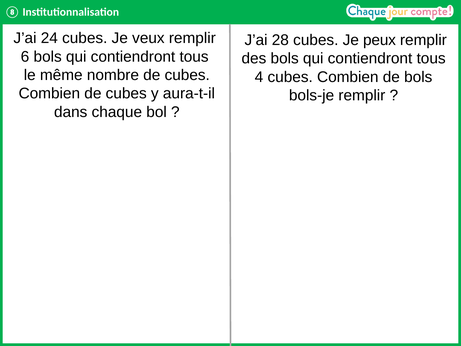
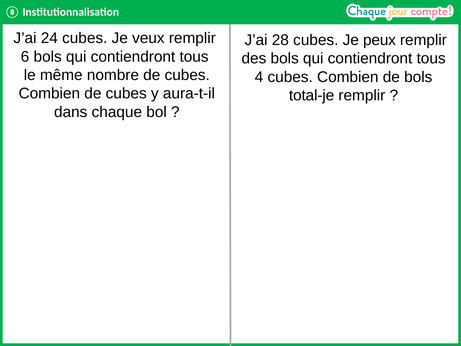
bols-je: bols-je -> total-je (312, 95)
